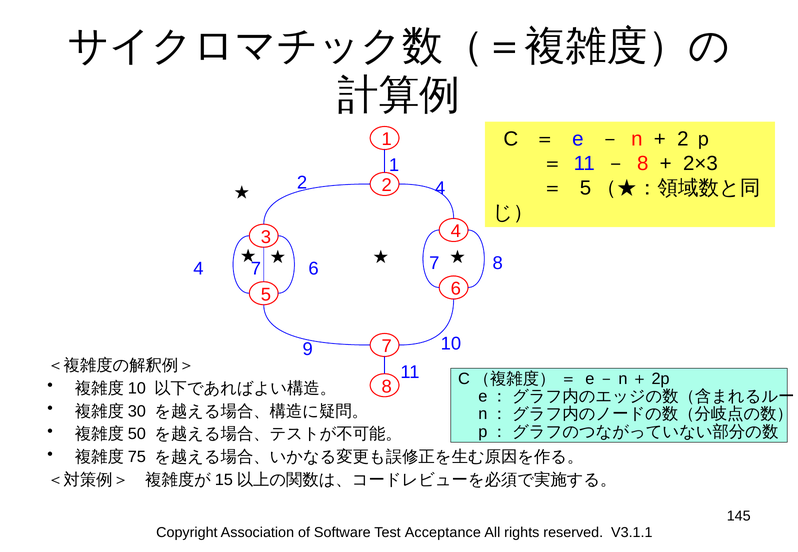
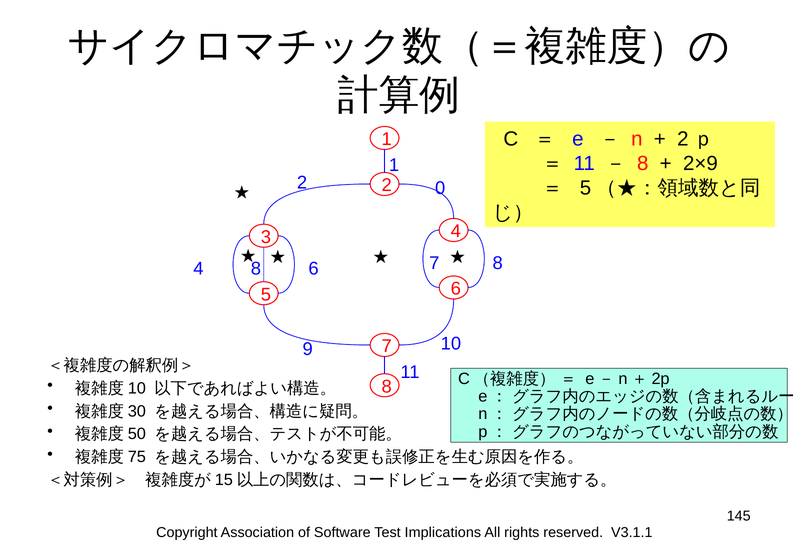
2×3: 2×3 -> 2×9 (700, 164)
2 4: 4 -> 0 (440, 189)
4 7: 7 -> 8 (256, 269)
Acceptance: Acceptance -> Implications (443, 533)
